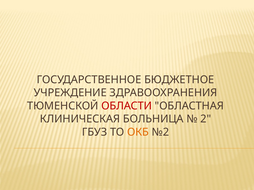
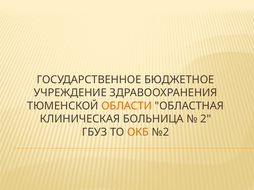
ОБЛАСТИ colour: red -> orange (127, 106)
